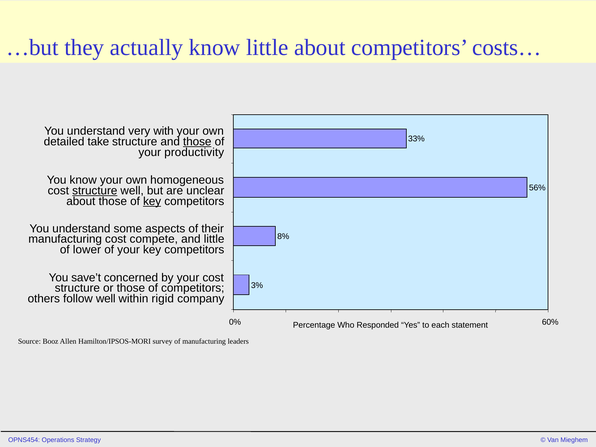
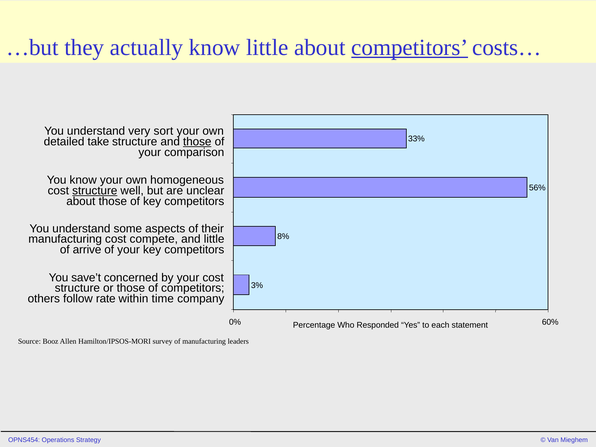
competitors underline: none -> present (410, 47)
with: with -> sort (163, 131)
productivity: productivity -> comparison (194, 152)
key underline: present -> none (152, 201)
lower: lower -> arrive (87, 250)
follow well: well -> rate (106, 299)
rigid: rigid -> time (163, 299)
